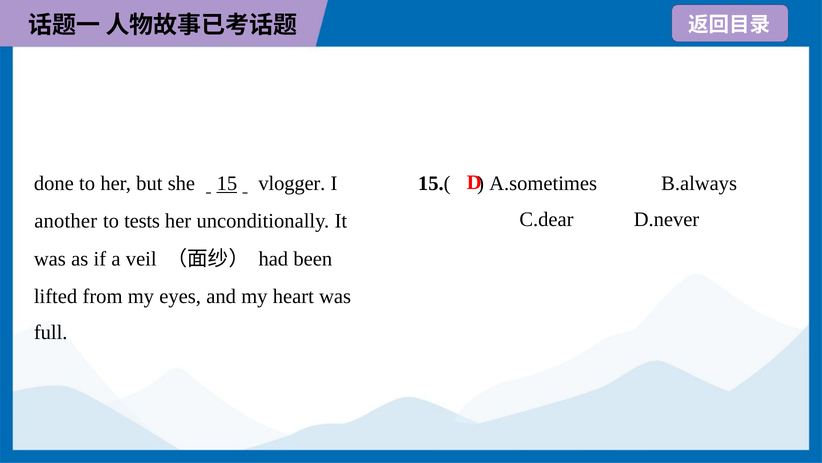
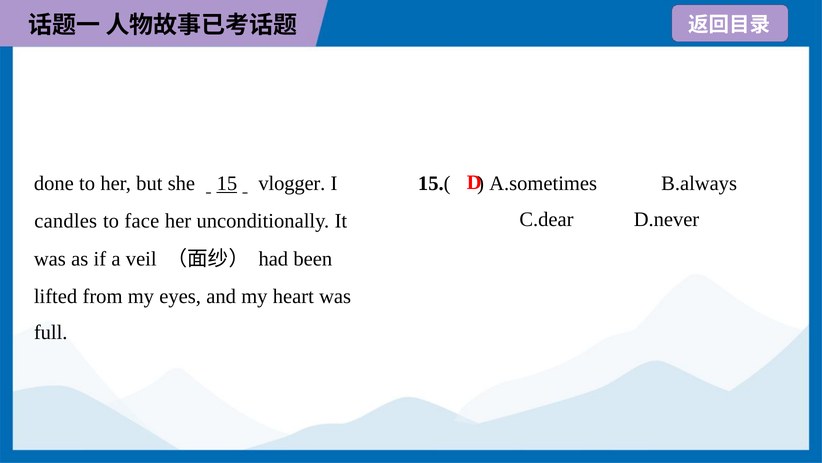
another: another -> candles (66, 221)
tests: tests -> face (142, 221)
